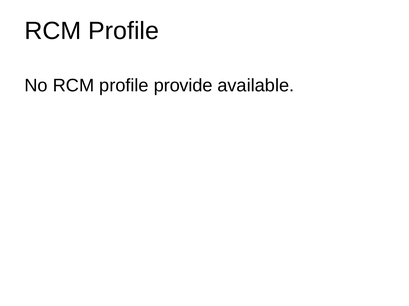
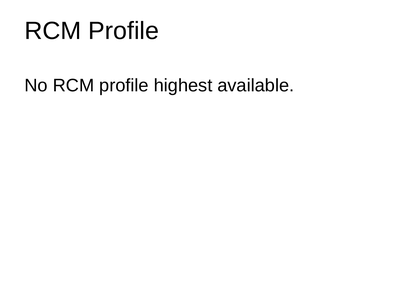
provide: provide -> highest (183, 86)
